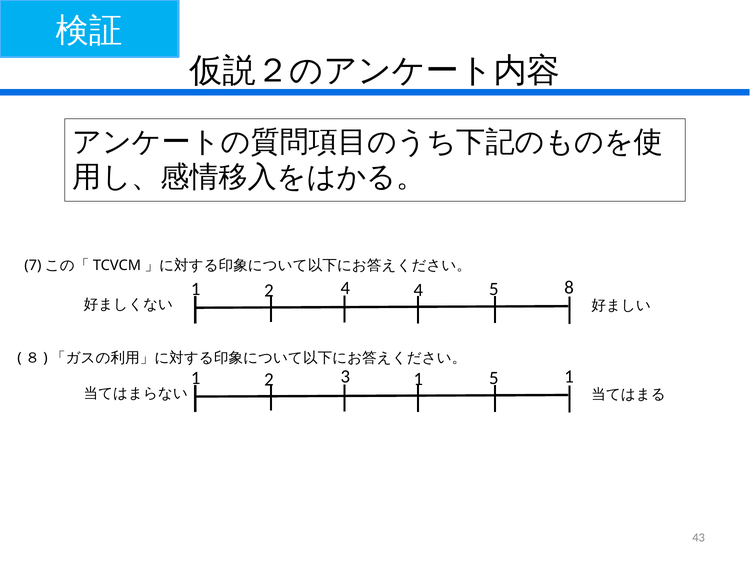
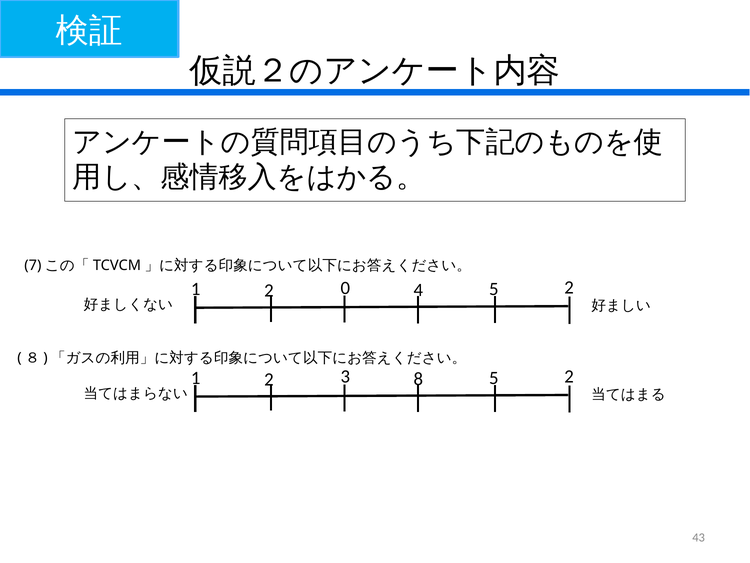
2 4: 4 -> 0 (345, 288)
4 5 8: 8 -> 2 (569, 287)
3 1: 1 -> 8 (418, 379)
1: 1 -> 2 (569, 376)
